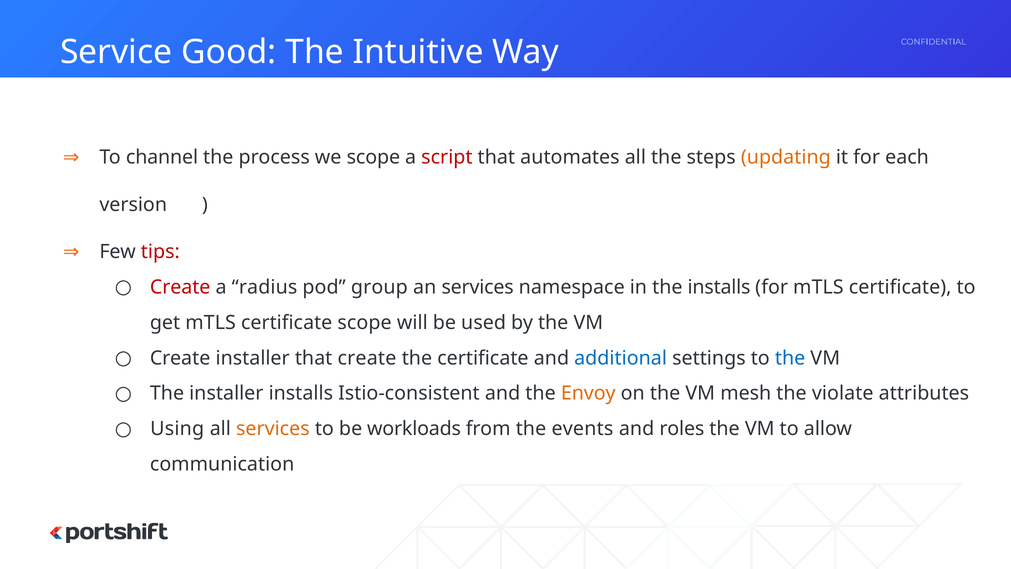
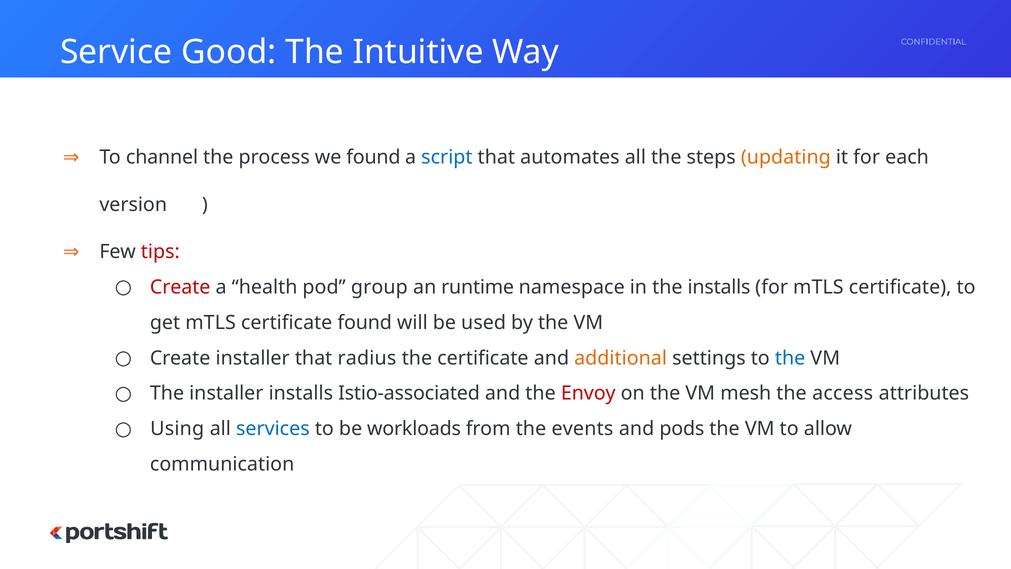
we scope: scope -> found (373, 157)
script colour: red -> blue (447, 157)
radius: radius -> health (265, 287)
an services: services -> runtime (478, 287)
certificate scope: scope -> found (365, 322)
that create: create -> radius (367, 358)
additional colour: blue -> orange (621, 358)
Istio-consistent: Istio-consistent -> Istio-associated (409, 393)
Envoy colour: orange -> red (588, 393)
violate: violate -> access (843, 393)
services colour: orange -> blue (273, 429)
roles: roles -> pods (682, 429)
